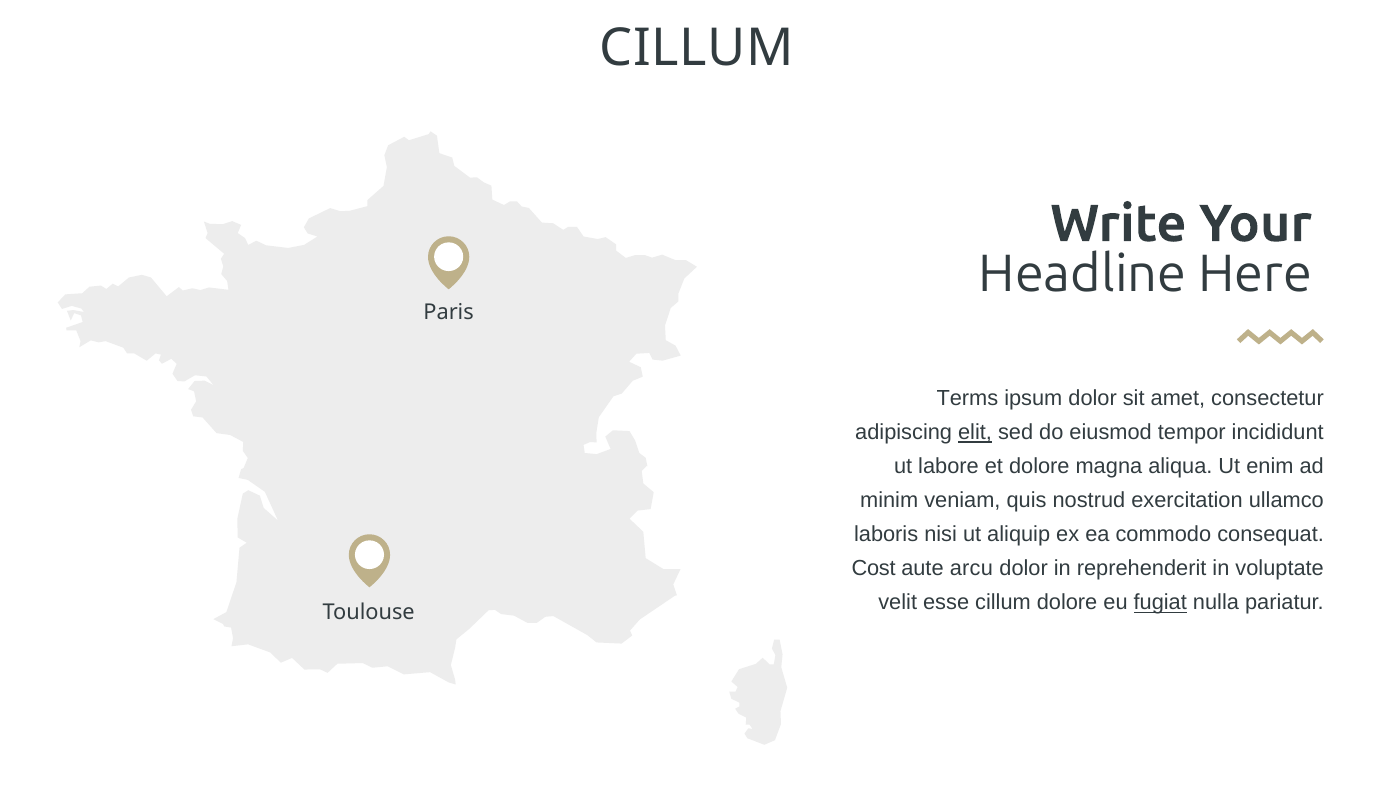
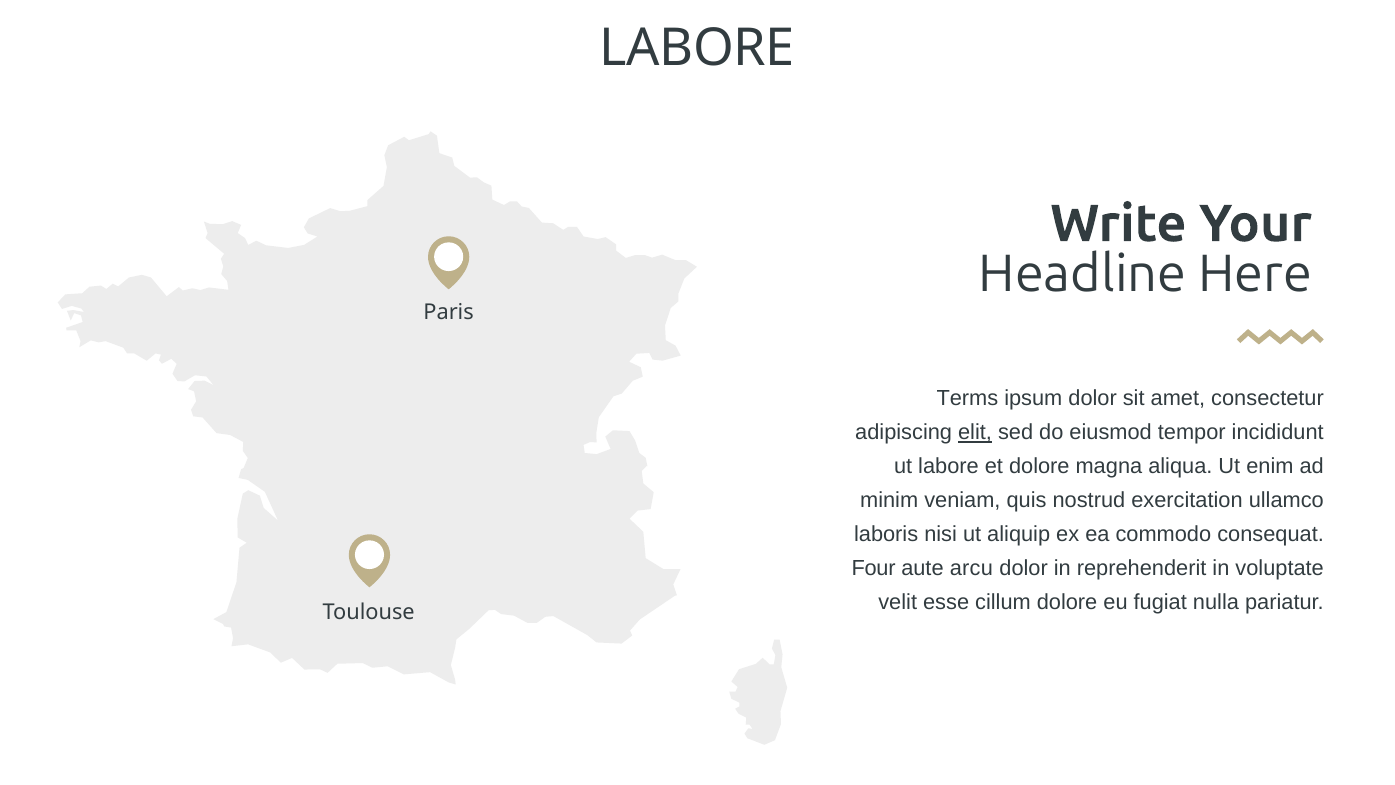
CILLUM: CILLUM -> LABORE (697, 48)
Cost: Cost -> Four (874, 569)
fugiat underline: present -> none (1160, 603)
